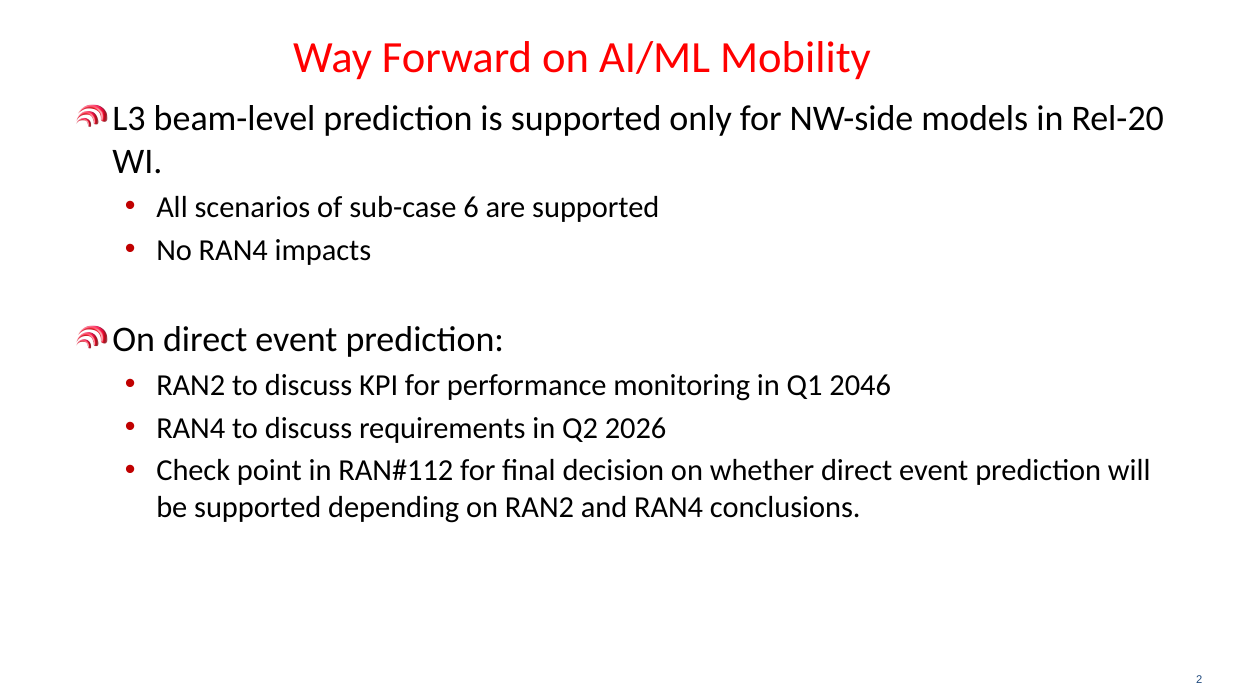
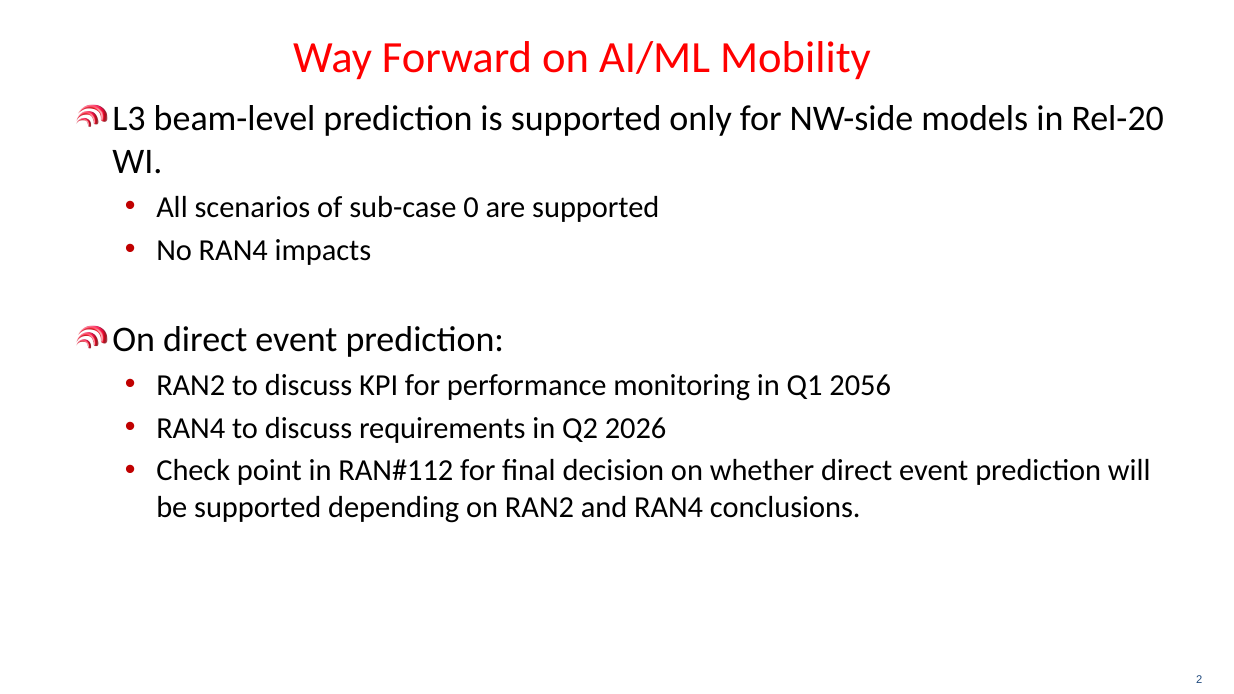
6: 6 -> 0 (471, 207)
2046: 2046 -> 2056 (860, 386)
